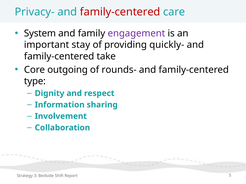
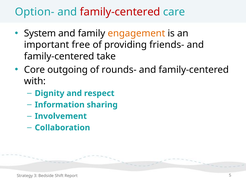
Privacy-: Privacy- -> Option- (35, 12)
engagement colour: purple -> orange (136, 33)
stay: stay -> free (81, 45)
quickly-: quickly- -> friends- (167, 45)
type: type -> with (35, 81)
